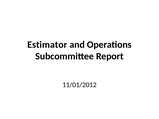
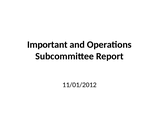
Estimator: Estimator -> Important (47, 45)
